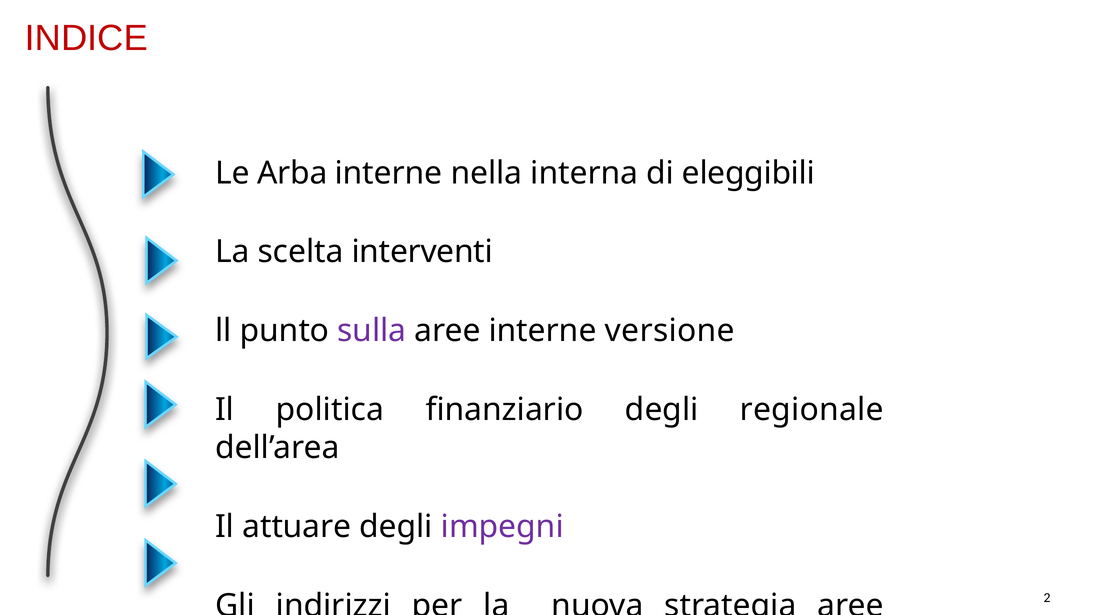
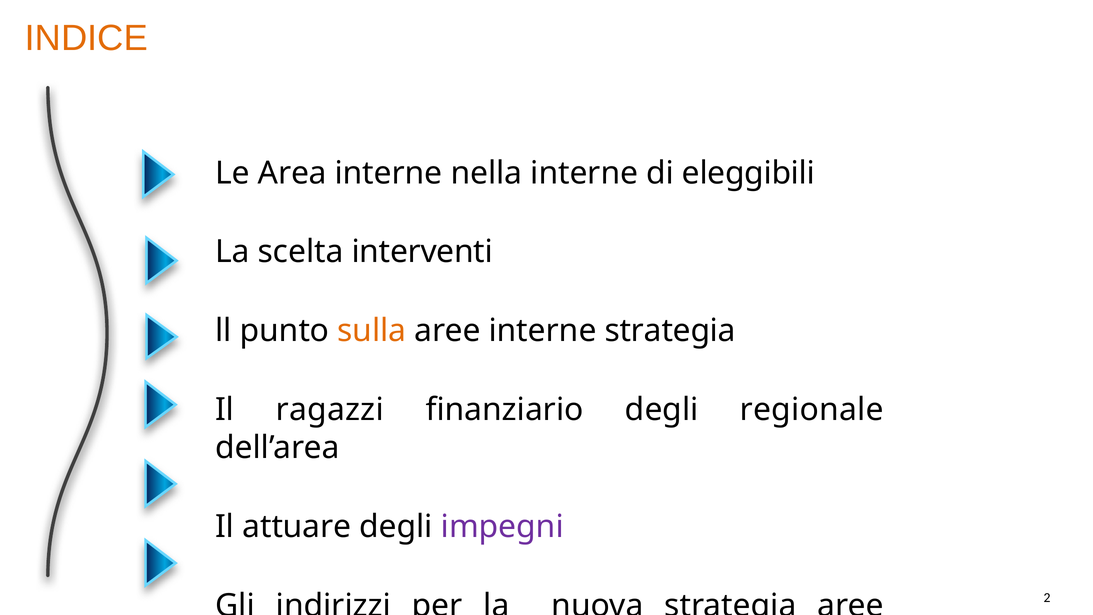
INDICE colour: red -> orange (86, 38)
Arba: Arba -> Area (292, 173)
nella interna: interna -> interne (584, 173)
sulla colour: purple -> orange (372, 331)
interne versione: versione -> strategia (670, 331)
politica: politica -> ragazzi (330, 409)
